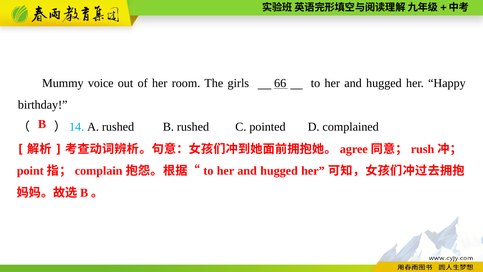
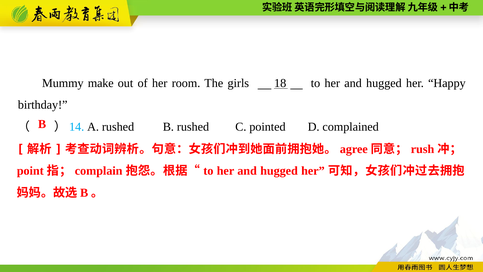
voice: voice -> make (101, 83)
66: 66 -> 18 (280, 83)
